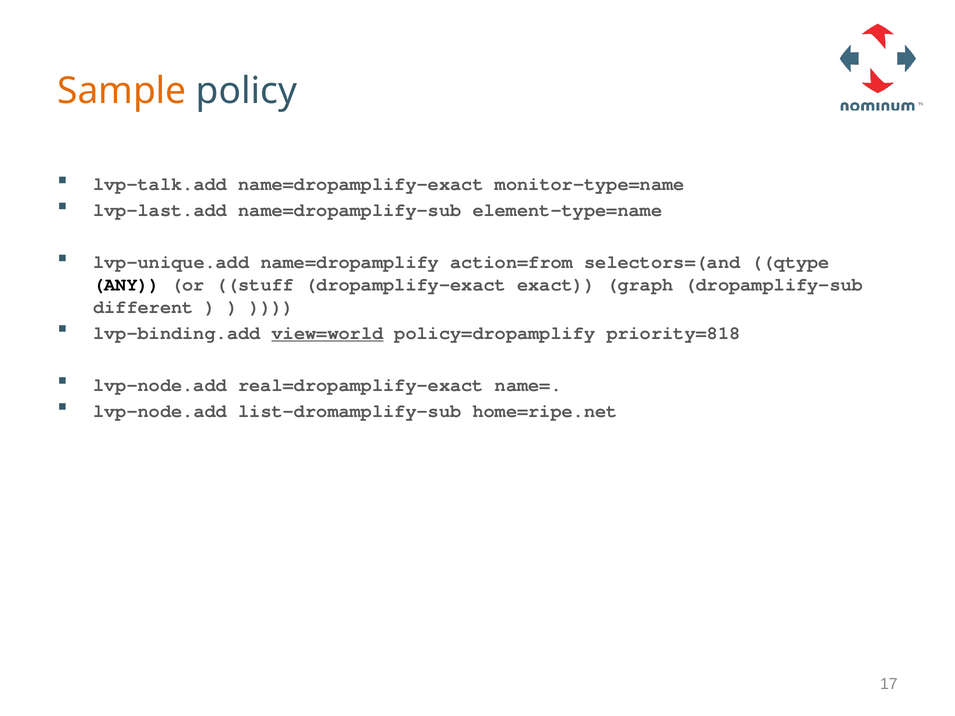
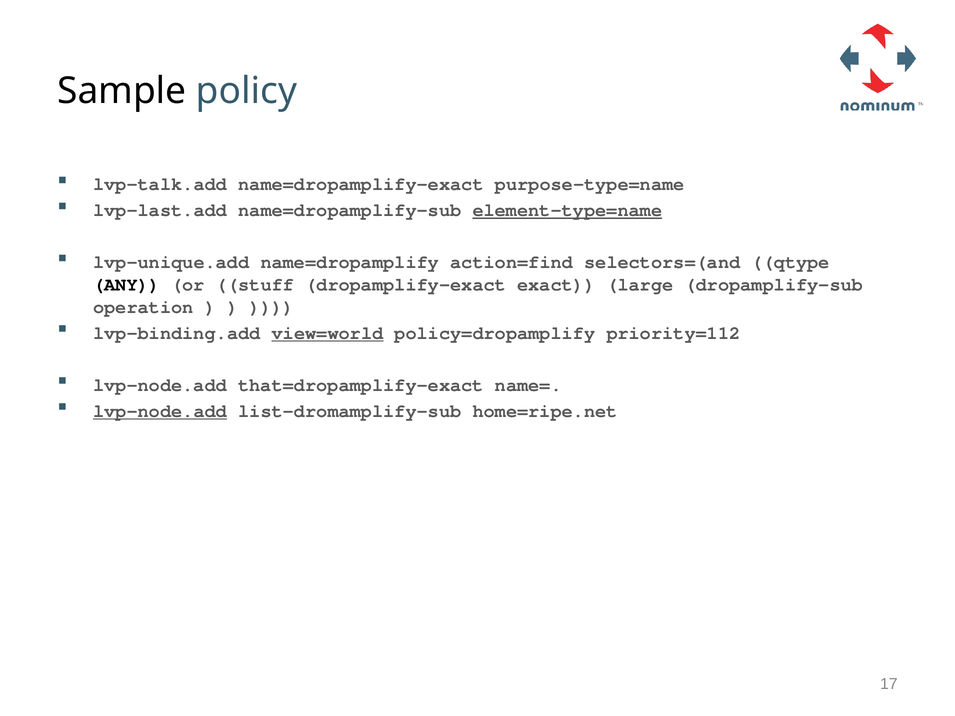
Sample colour: orange -> black (122, 91)
monitor-type=name: monitor-type=name -> purpose-type=name (590, 184)
element-type=name underline: none -> present (567, 210)
action=from: action=from -> action=find (512, 262)
graph: graph -> large (640, 285)
different: different -> operation (143, 307)
priority=818: priority=818 -> priority=112 (673, 333)
real=dropamplify-exact: real=dropamplify-exact -> that=dropamplify-exact (361, 385)
lvp-node.add underline: none -> present (160, 411)
